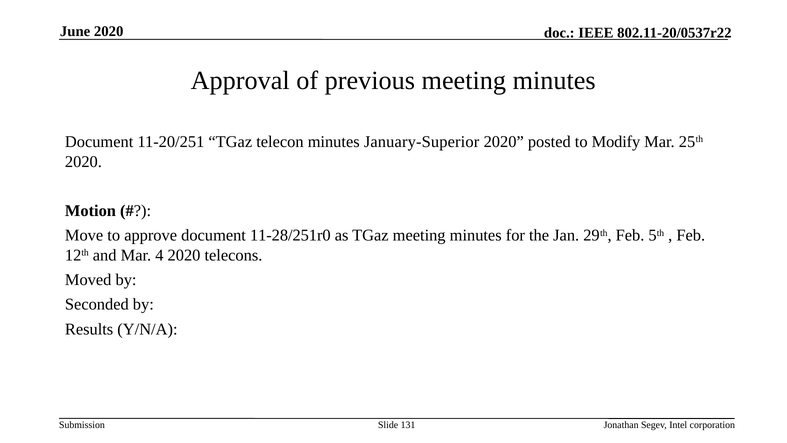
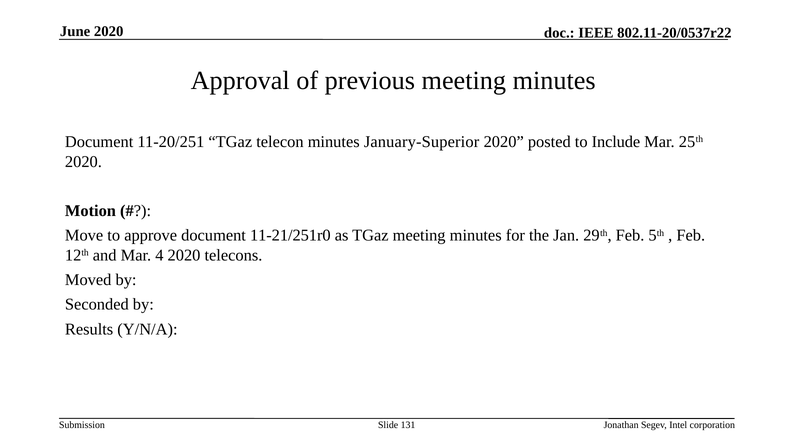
Modify: Modify -> Include (616, 142)
11-28/251r0: 11-28/251r0 -> 11-21/251r0 (290, 235)
